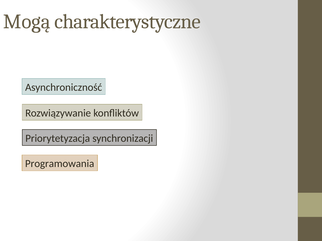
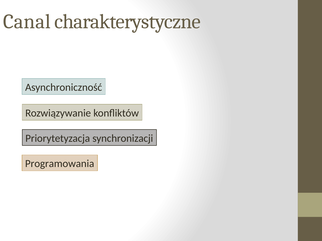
Mogą: Mogą -> Canal (27, 22)
